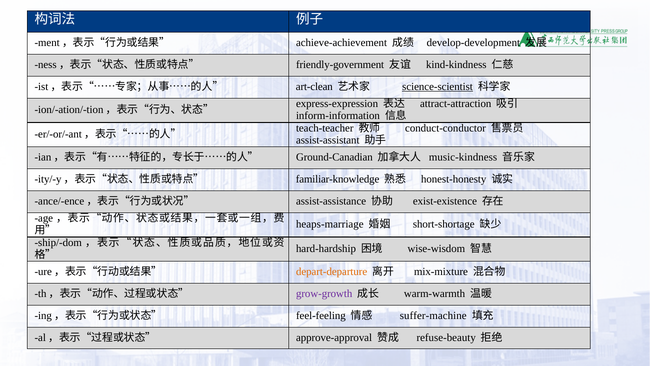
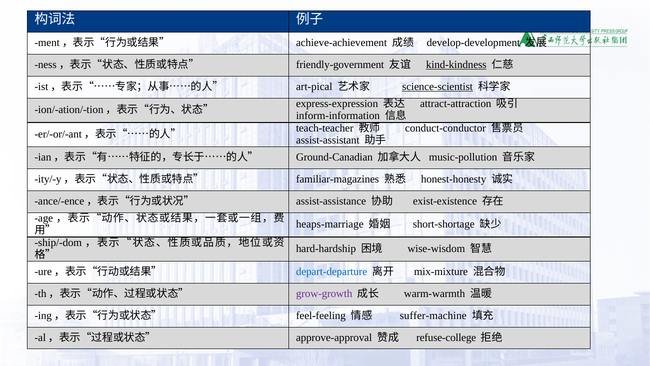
kind-kindness underline: none -> present (456, 65)
art-clean: art-clean -> art-pical (314, 86)
music-kindness: music-kindness -> music-pollution (463, 157)
familiar-knowledge: familiar-knowledge -> familiar-magazines (338, 179)
depart-departure colour: orange -> blue (332, 271)
refuse-beauty: refuse-beauty -> refuse-college (446, 337)
